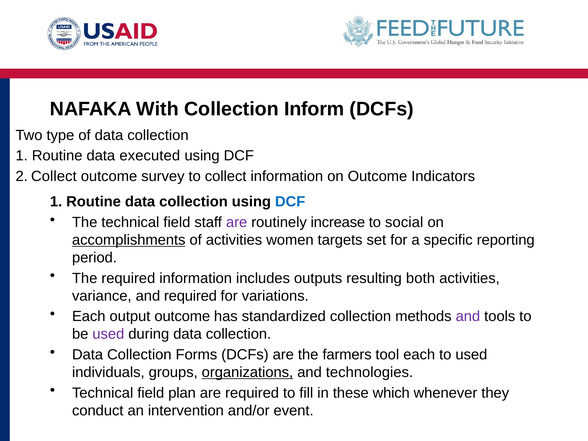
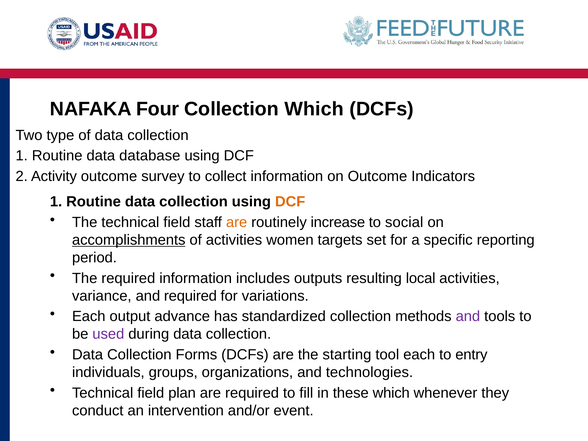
With: With -> Four (158, 109)
Collection Inform: Inform -> Which (314, 109)
executed: executed -> database (150, 156)
2 Collect: Collect -> Activity (54, 176)
DCF colour: blue -> orange (290, 202)
are colour: purple -> orange (237, 222)
both: both -> local (421, 278)
output outcome: outcome -> advance (182, 316)
farmers: farmers -> starting (347, 355)
to used: used -> entry (471, 355)
organizations underline: present -> none (247, 372)
